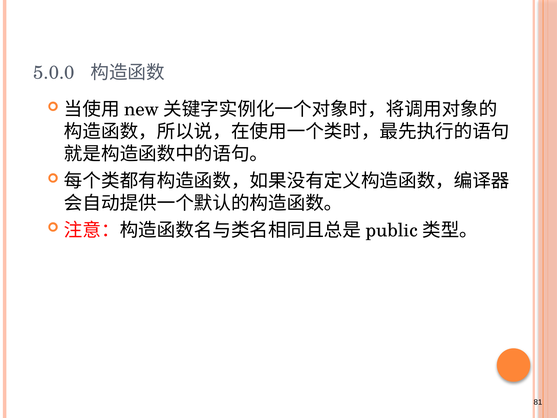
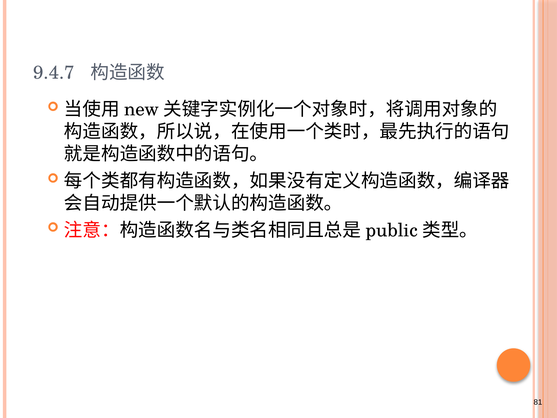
5.0.0: 5.0.0 -> 9.4.7 (54, 73)
